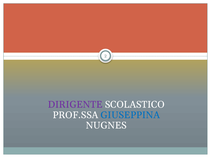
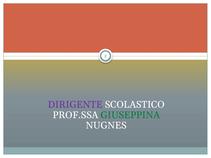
GIUSEPPINA colour: blue -> green (130, 115)
